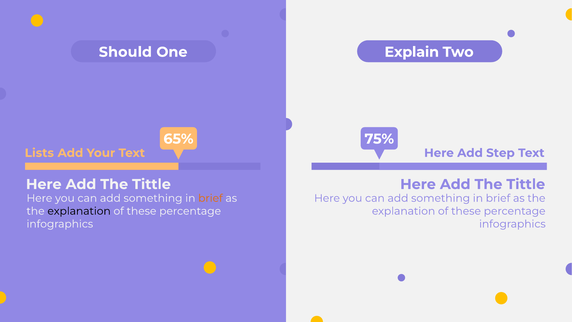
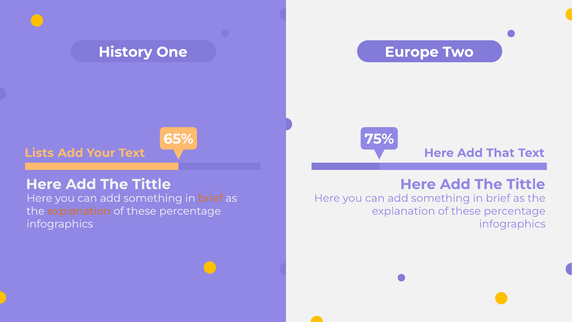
Should: Should -> History (125, 52)
Explain: Explain -> Europe (412, 52)
Step: Step -> That (500, 153)
explanation colour: black -> orange (79, 211)
